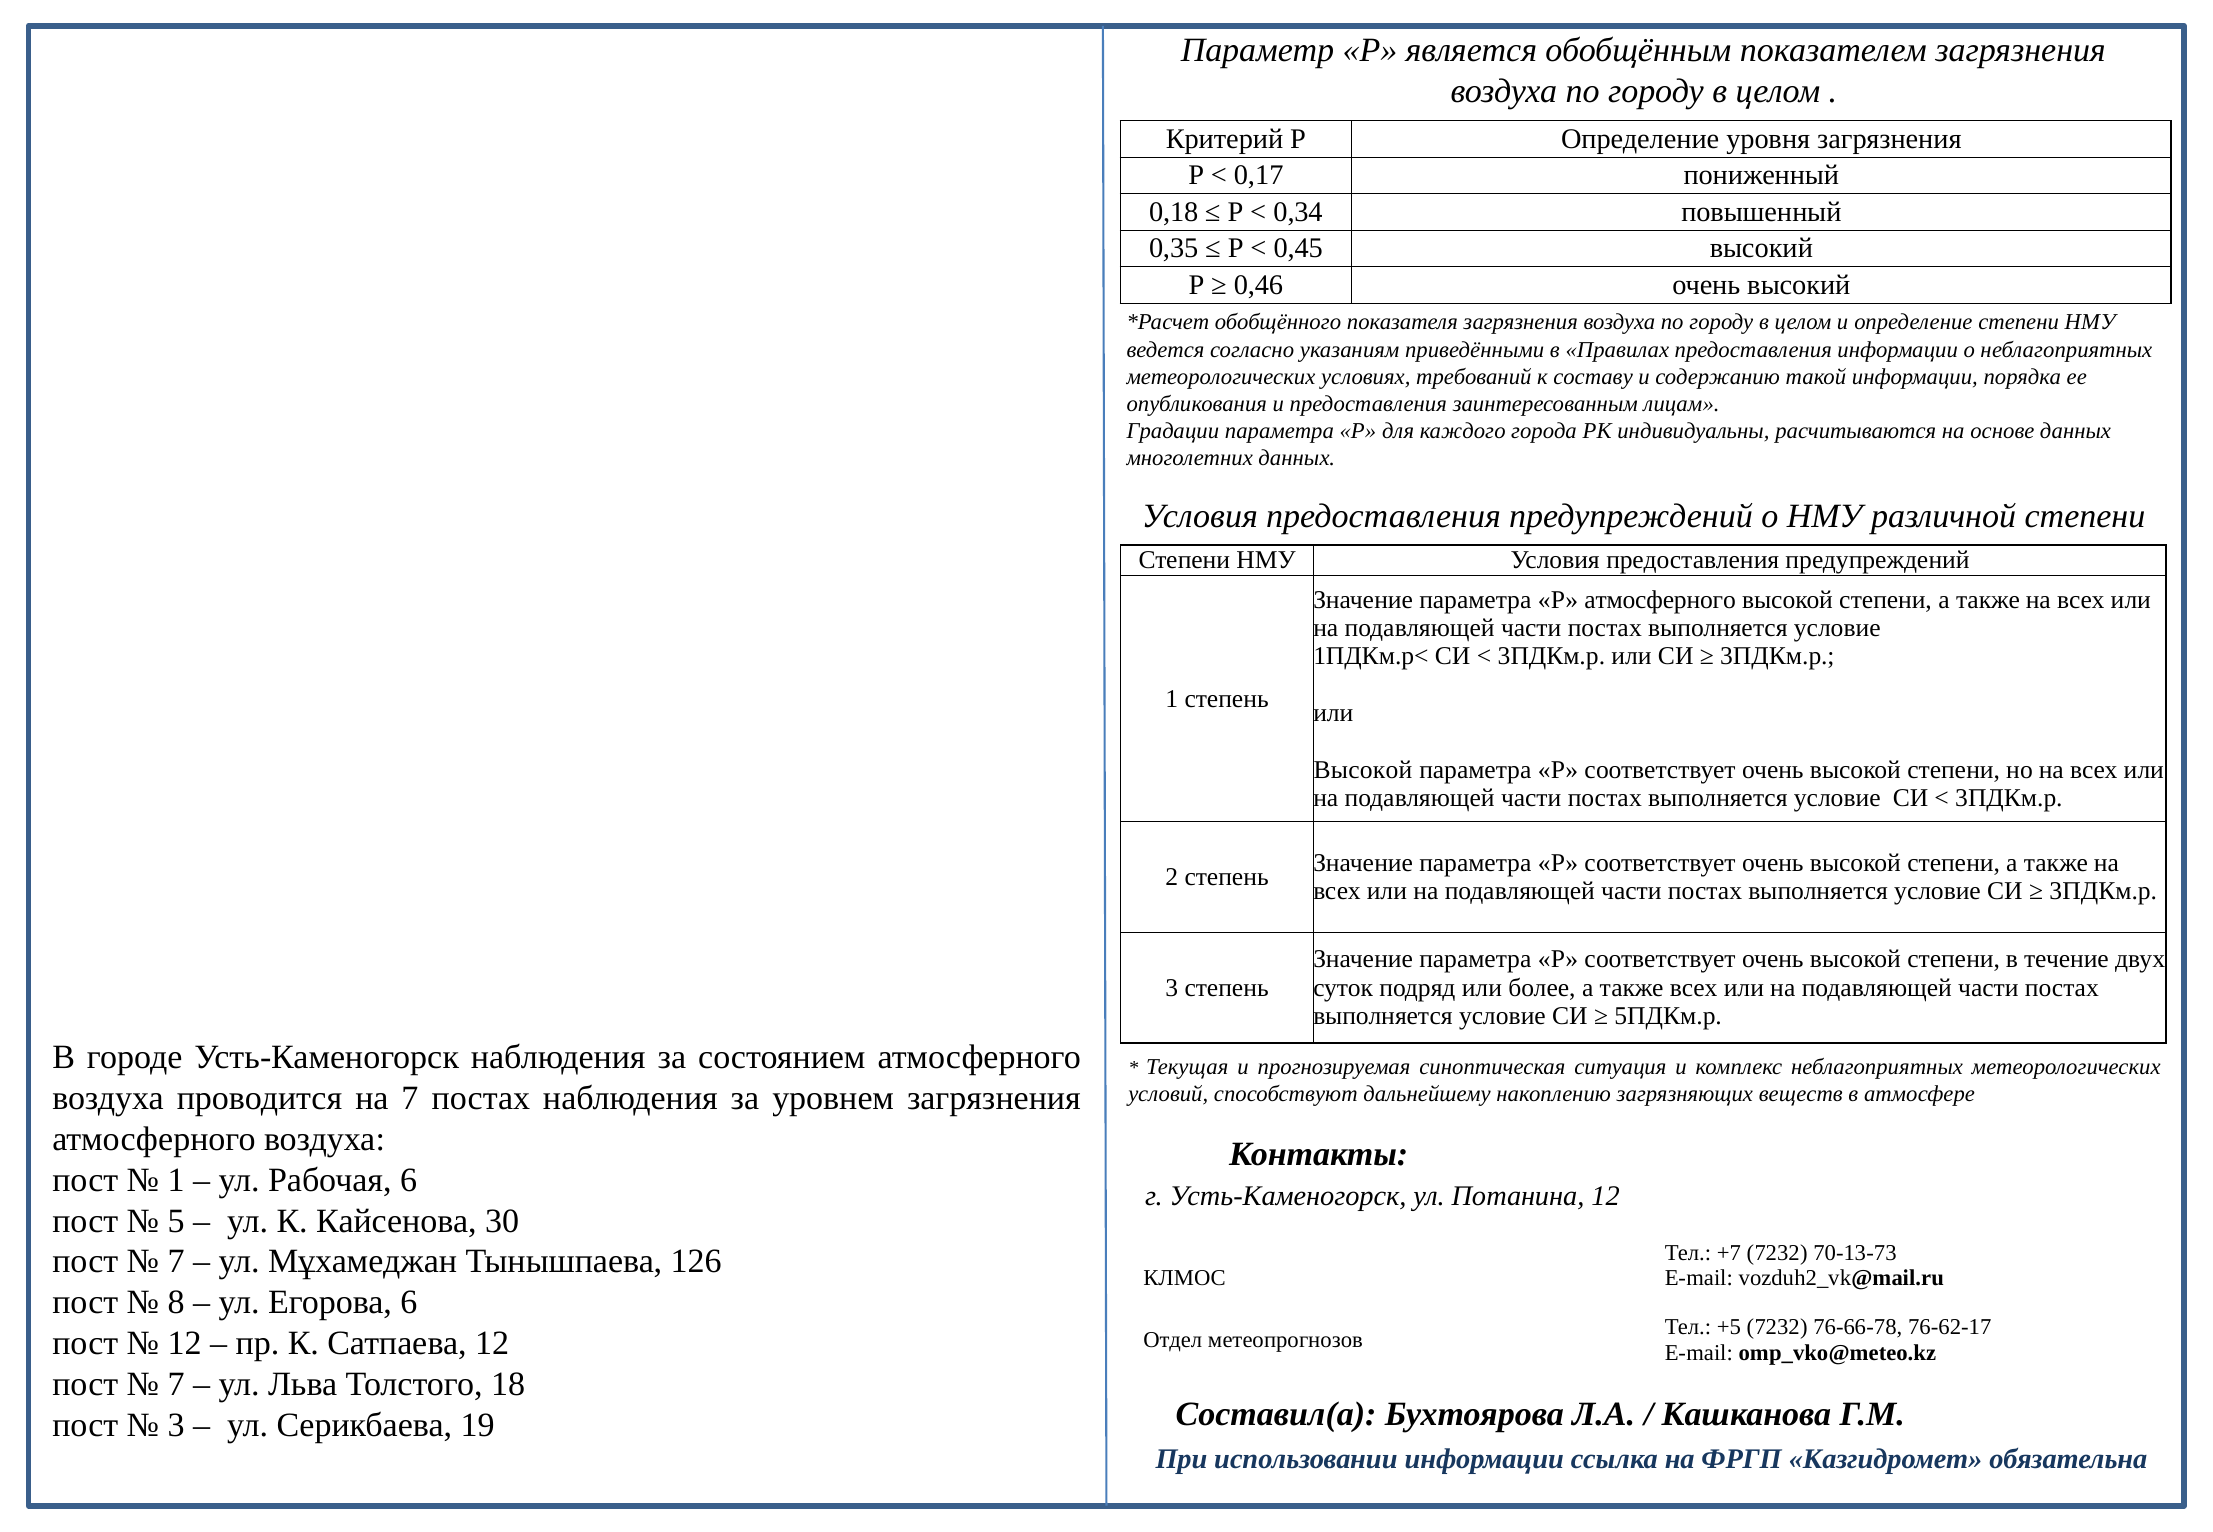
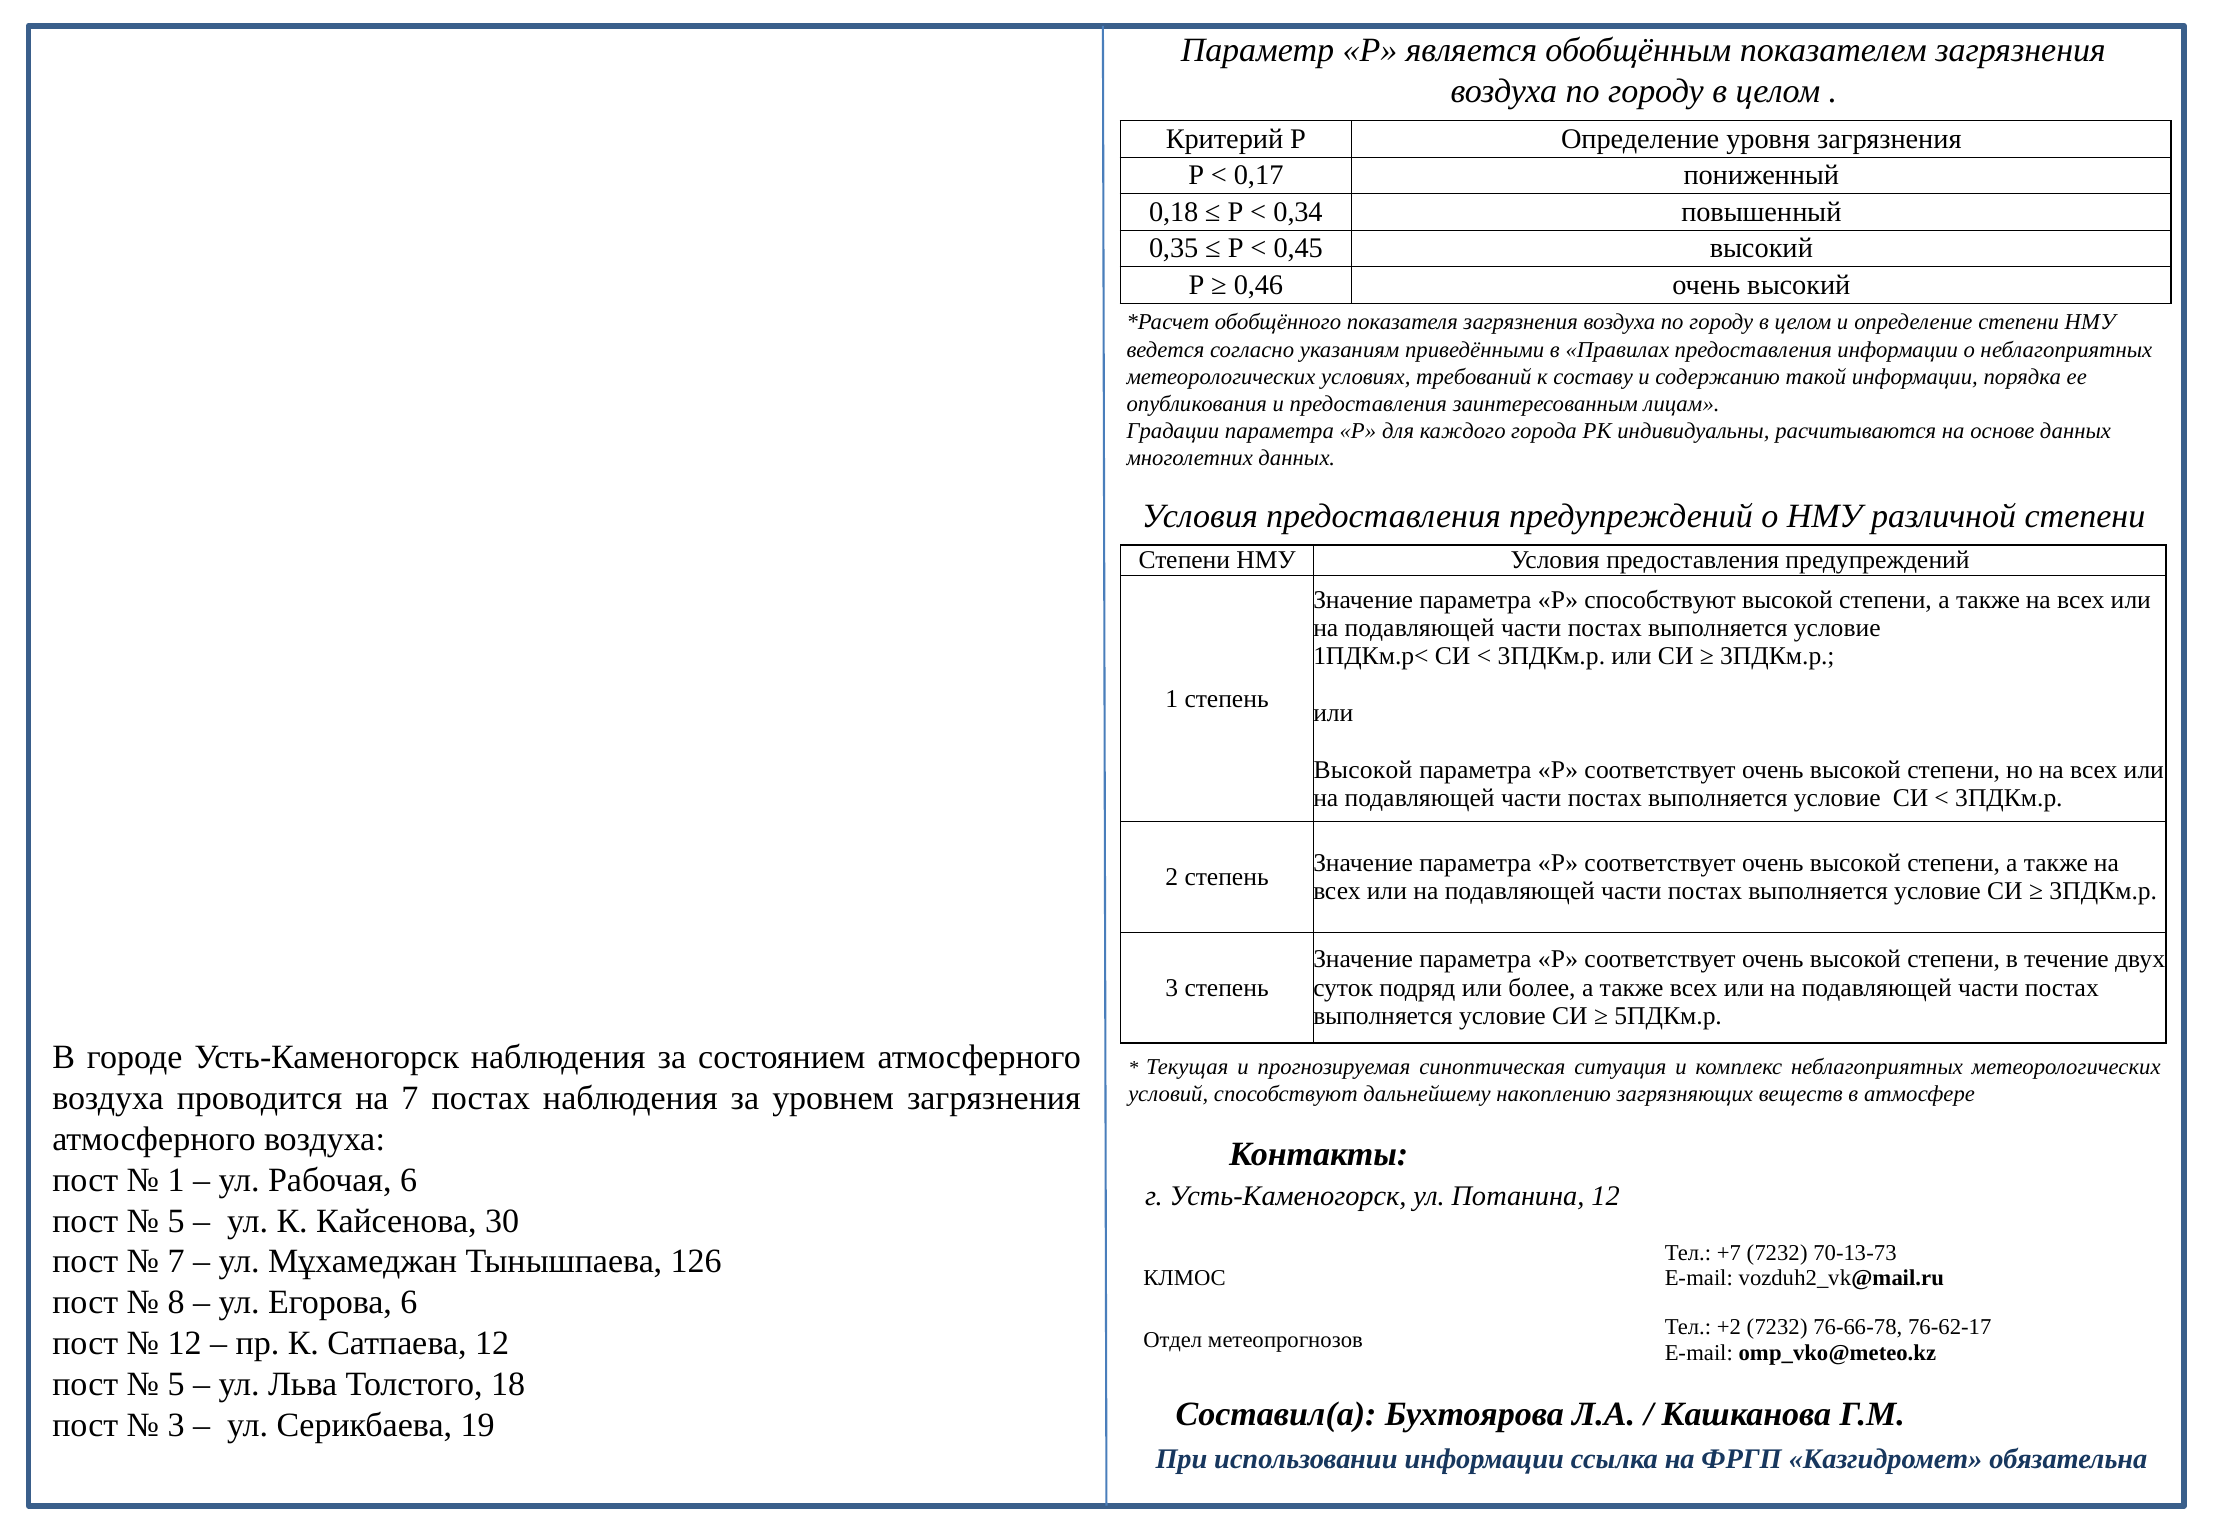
Р атмосферного: атмосферного -> способствуют (1660, 600)
+5: +5 -> +2 (1729, 1328)
7: 7 -> 5 (176, 1384)
